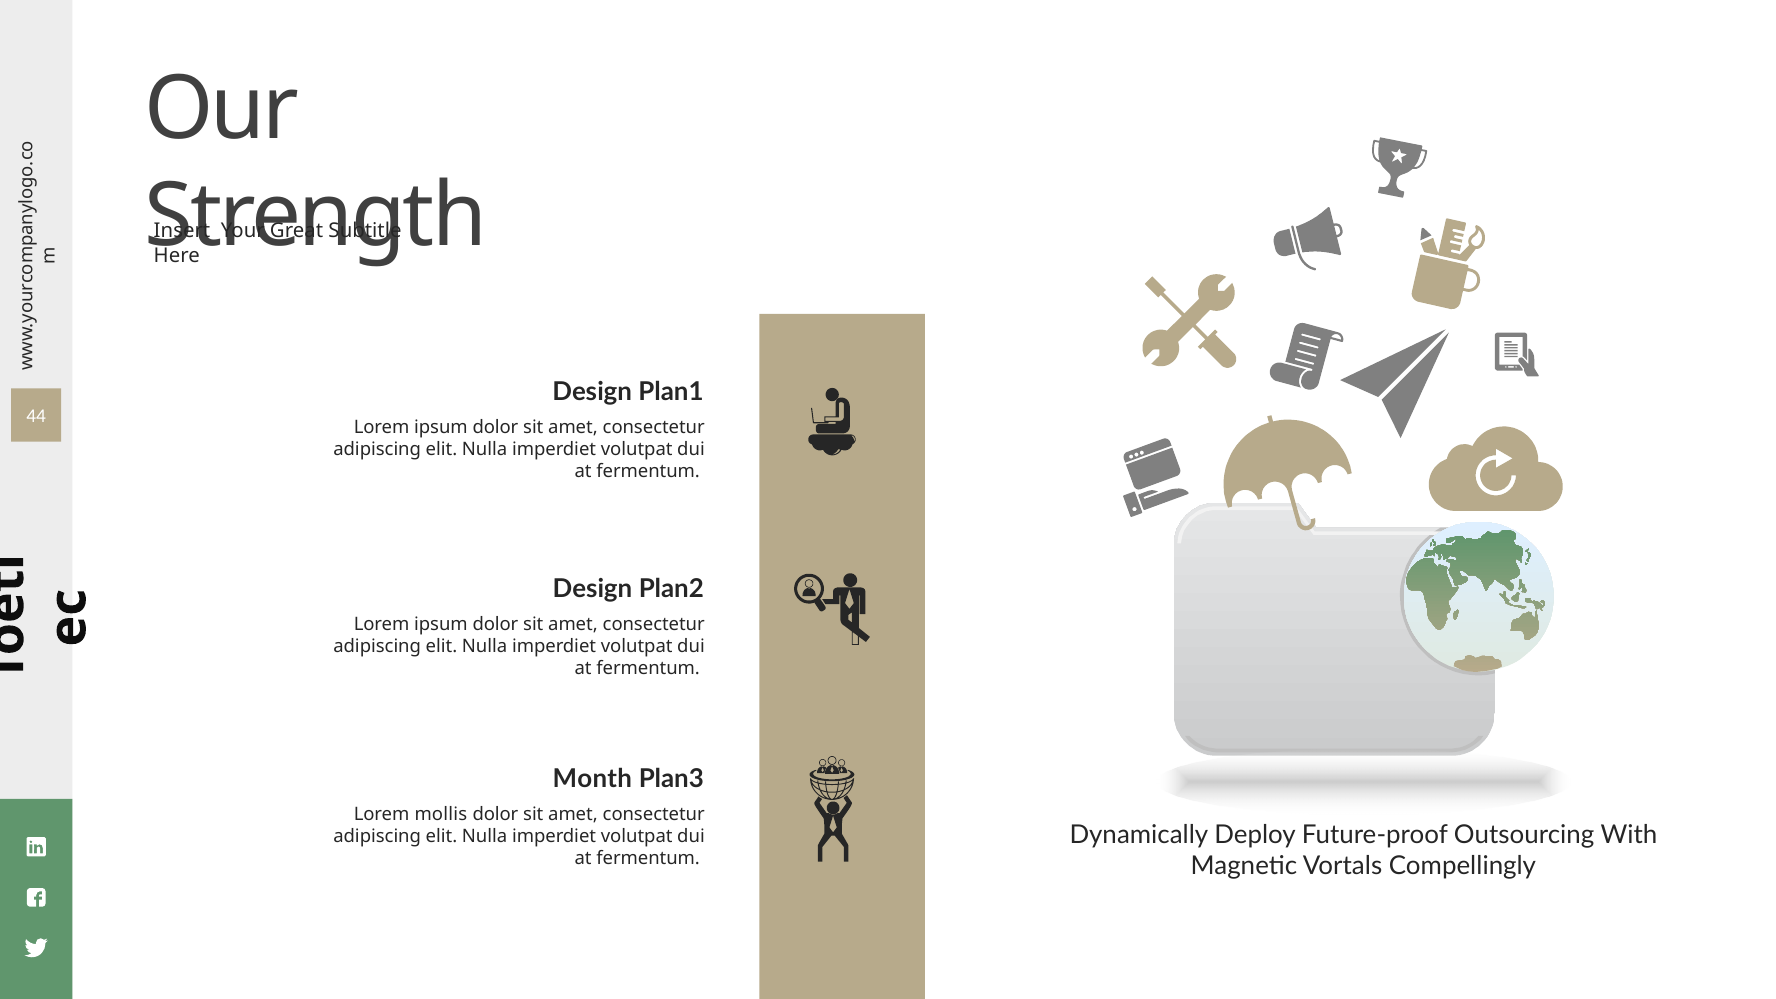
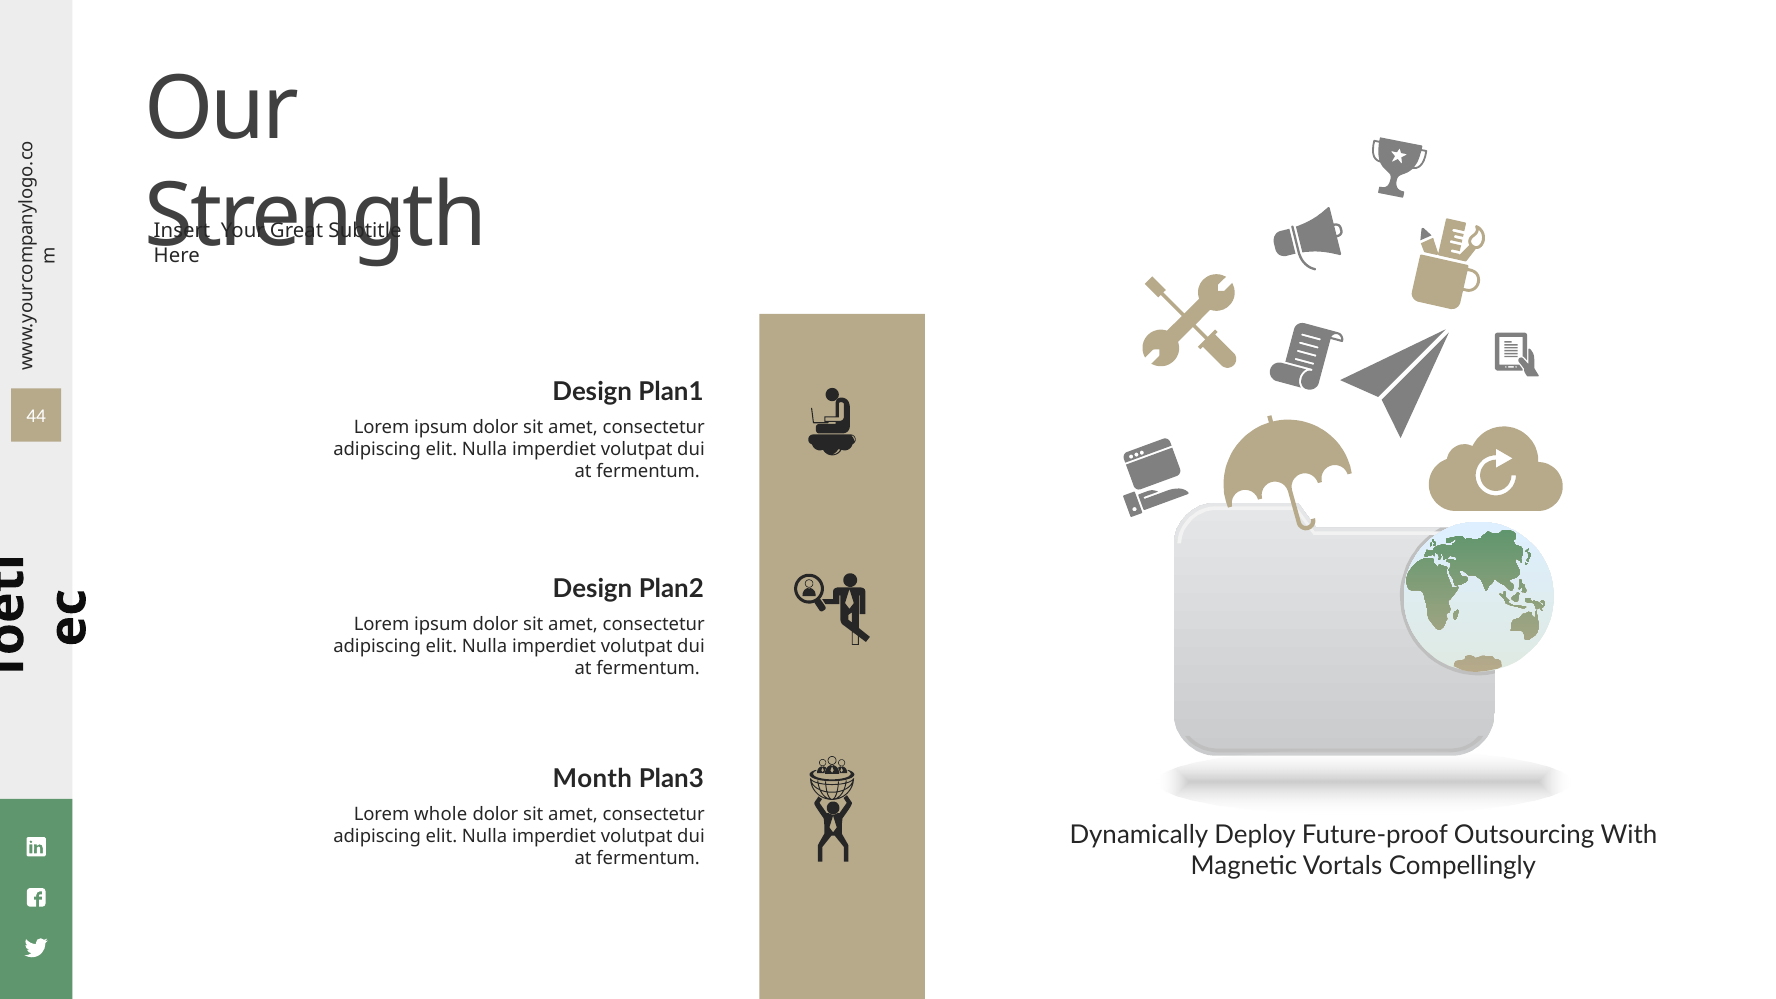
mollis: mollis -> whole (441, 814)
